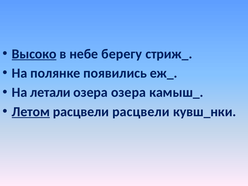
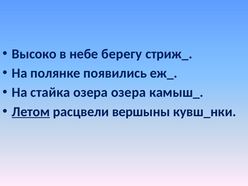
Высоко underline: present -> none (34, 54)
летали: летали -> стайка (50, 92)
расцвели расцвели: расцвели -> вершыны (141, 112)
